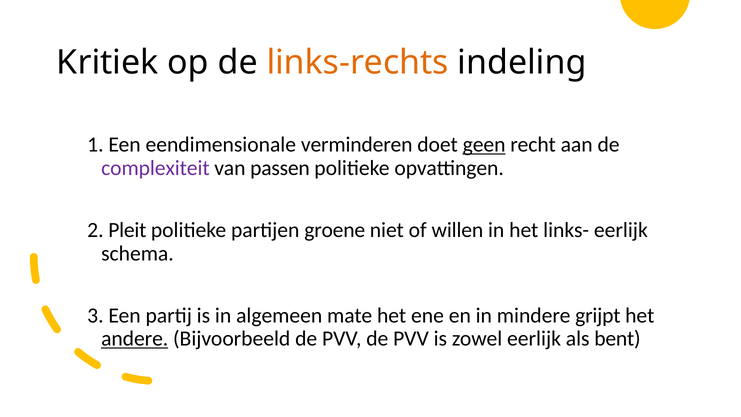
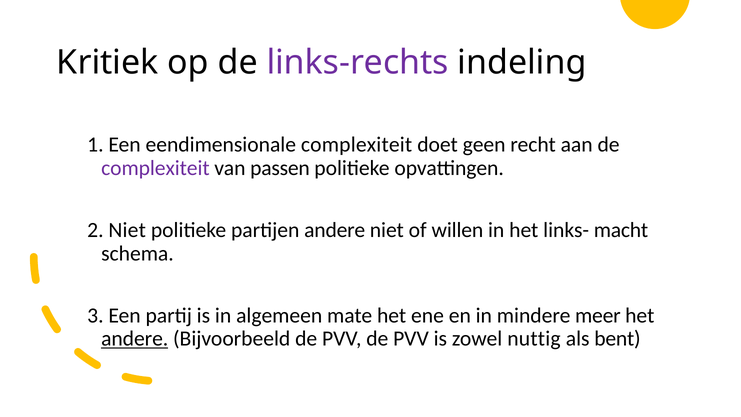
links-rechts colour: orange -> purple (358, 62)
eendimensionale verminderen: verminderen -> complexiteit (357, 145)
geen underline: present -> none (484, 145)
2 Pleit: Pleit -> Niet (127, 230)
partijen groene: groene -> andere (335, 230)
links- eerlijk: eerlijk -> macht (621, 230)
grijpt: grijpt -> meer (598, 315)
zowel eerlijk: eerlijk -> nuttig (534, 339)
